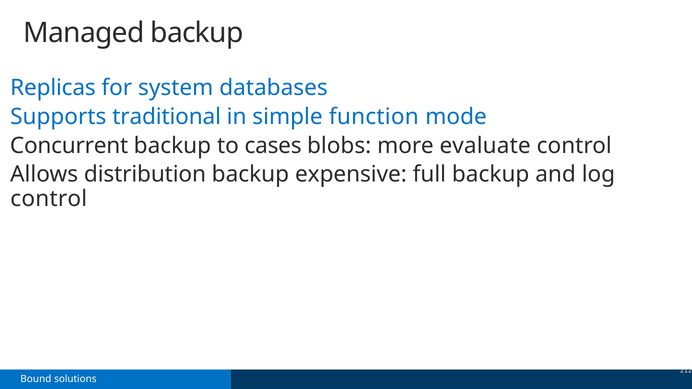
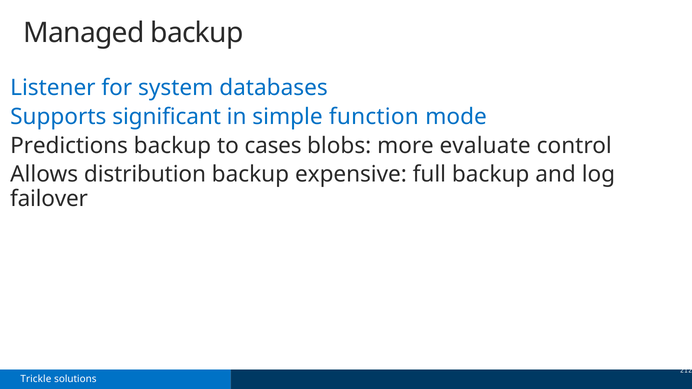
Replicas: Replicas -> Listener (53, 88)
traditional: traditional -> significant (167, 117)
Concurrent: Concurrent -> Predictions (69, 146)
control: control -> failover (49, 199)
Bound: Bound -> Trickle (36, 379)
